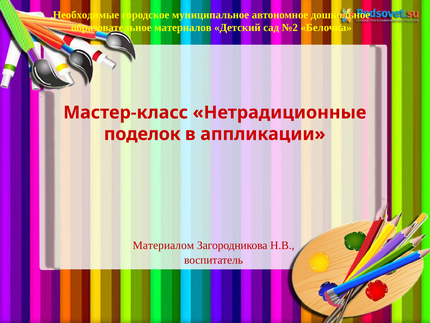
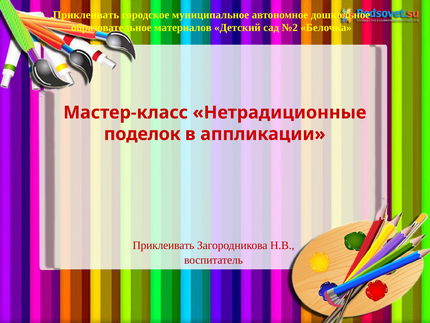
Необходимые: Необходимые -> Приклеивать (86, 15)
Материалом: Материалом -> Приклеивать (163, 245)
